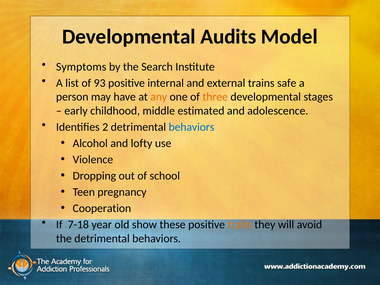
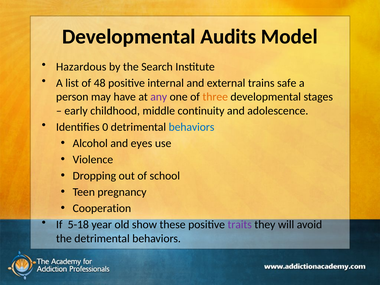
Symptoms: Symptoms -> Hazardous (81, 67)
93: 93 -> 48 (100, 83)
any colour: orange -> purple (159, 97)
estimated: estimated -> continuity (201, 111)
2: 2 -> 0 (105, 127)
lofty: lofty -> eyes (141, 143)
7-18: 7-18 -> 5-18 (78, 225)
traits colour: orange -> purple (240, 225)
